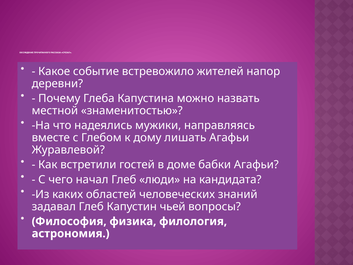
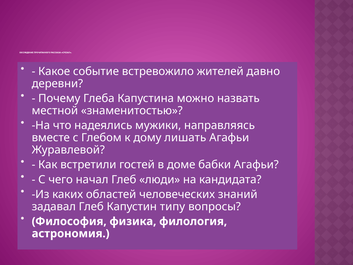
напор: напор -> давно (263, 71)
чьей: чьей -> типу (172, 206)
